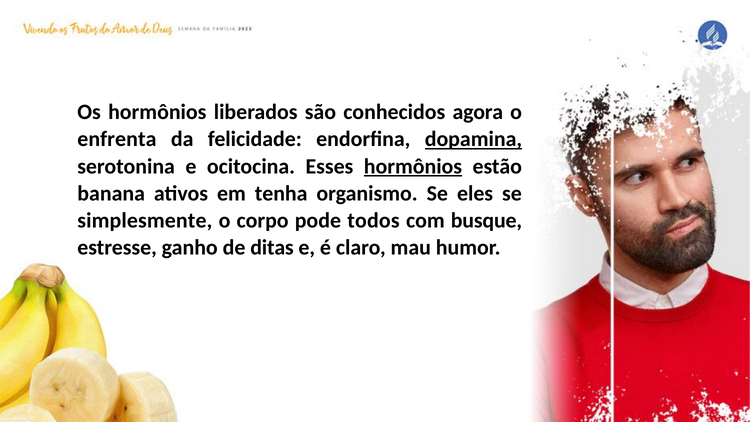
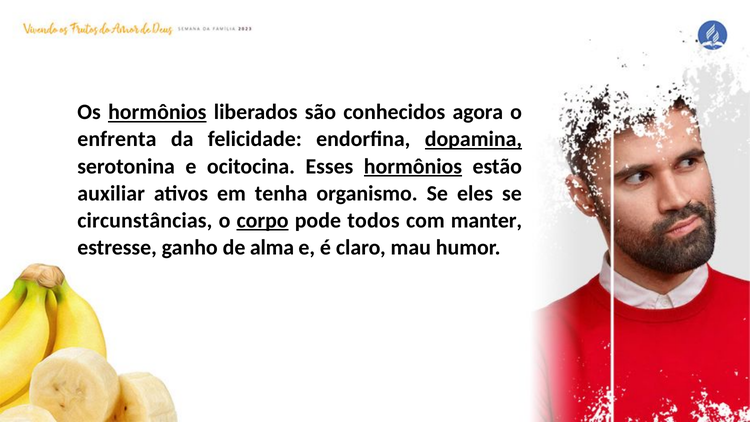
hormônios underline: none -> present (157, 112)
banana: banana -> auxiliar (111, 193)
simplesmente: simplesmente -> circunstâncias (145, 220)
corpo underline: none -> present (263, 220)
busque: busque -> manter (486, 220)
ditas: ditas -> alma (272, 247)
